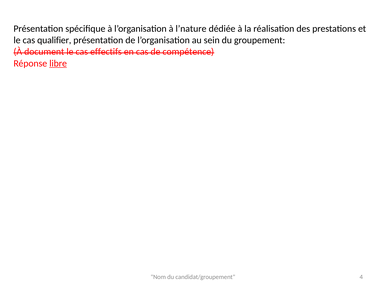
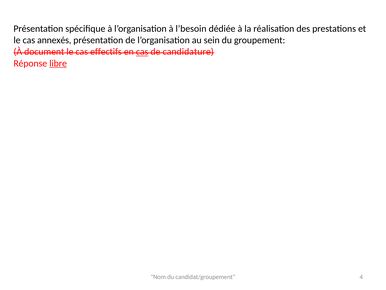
l’nature: l’nature -> l’besoin (191, 29)
qualifier: qualifier -> annexés (54, 40)
cas underline: none -> present (142, 52)
compétence: compétence -> candidature (188, 52)
